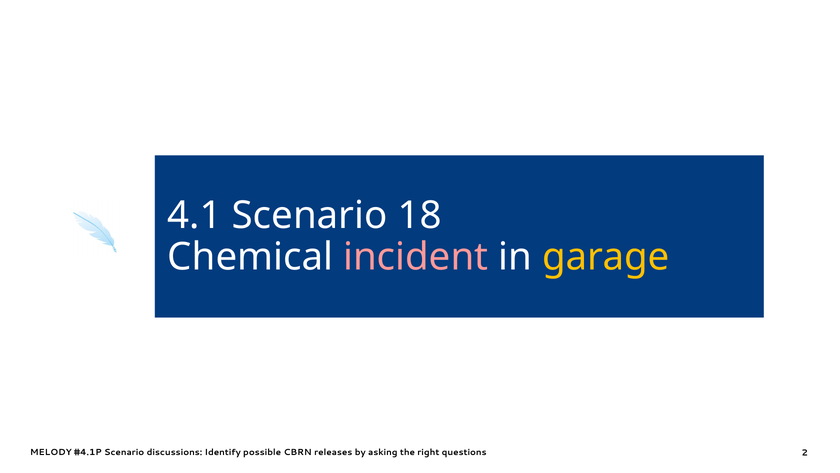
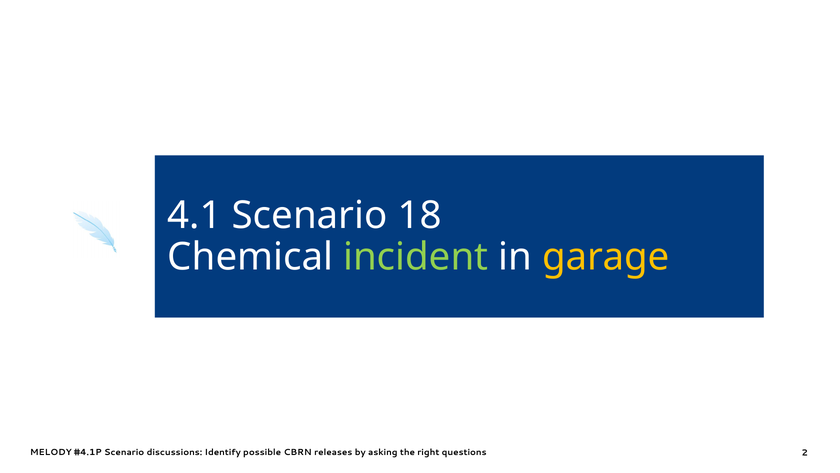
incident colour: pink -> light green (416, 257)
